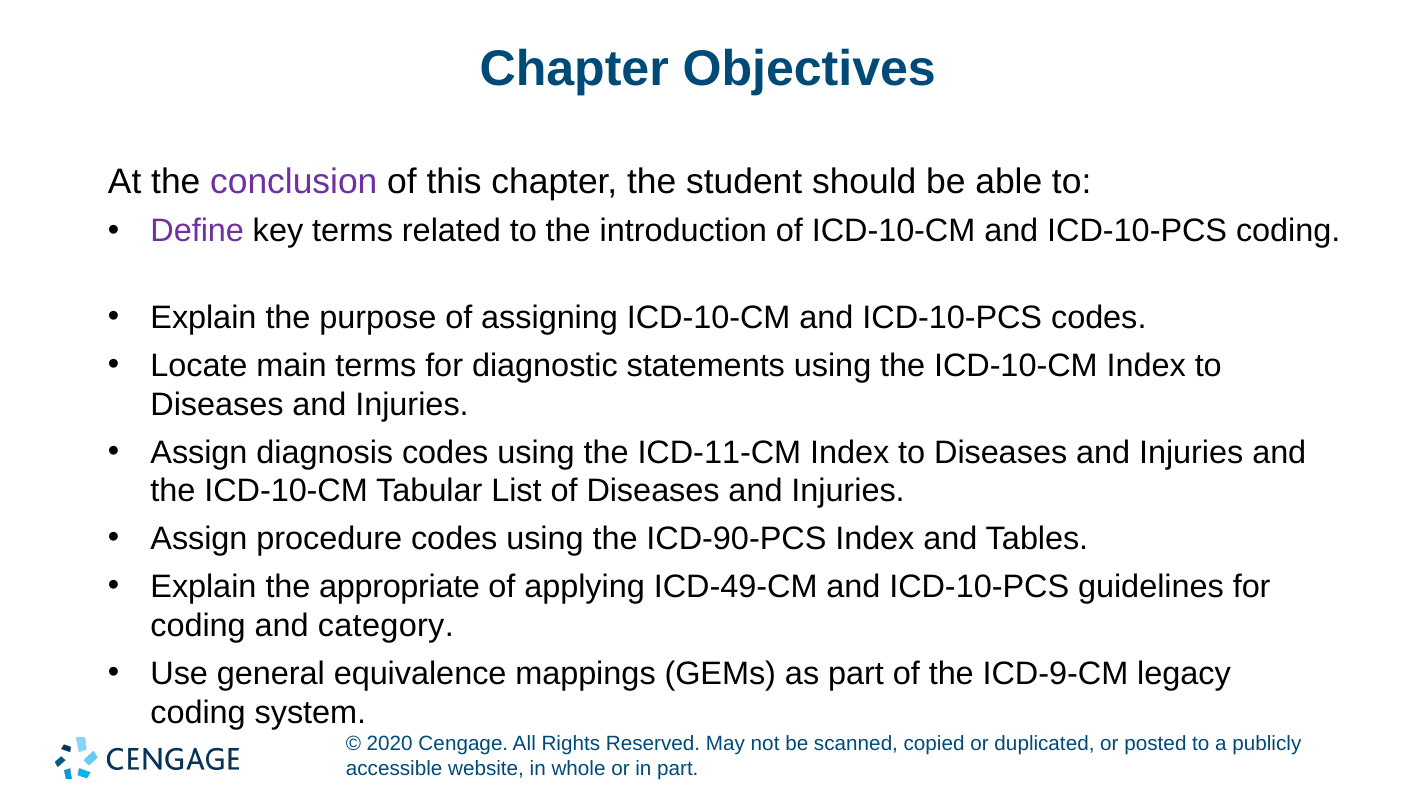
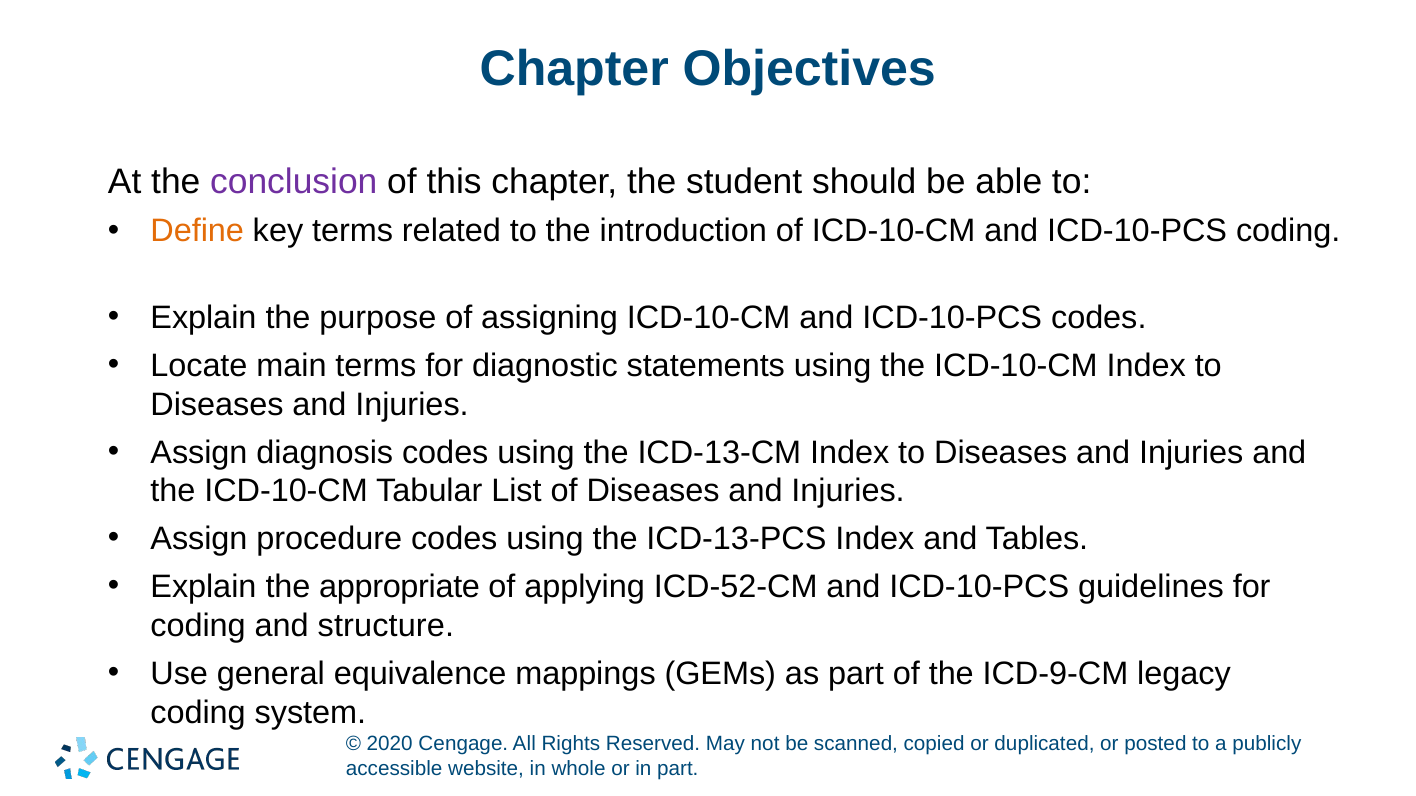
Define colour: purple -> orange (197, 231)
ICD-11-CM: ICD-11-CM -> ICD-13-CM (719, 453)
ICD-90-PCS: ICD-90-PCS -> ICD-13-PCS (736, 539)
ICD-49-CM: ICD-49-CM -> ICD-52-CM (736, 587)
category: category -> structure (386, 626)
